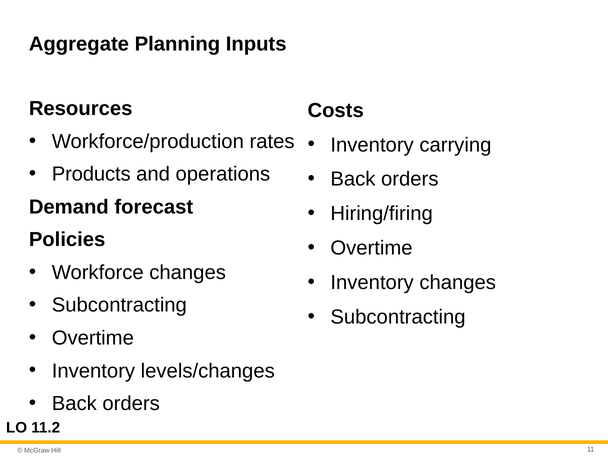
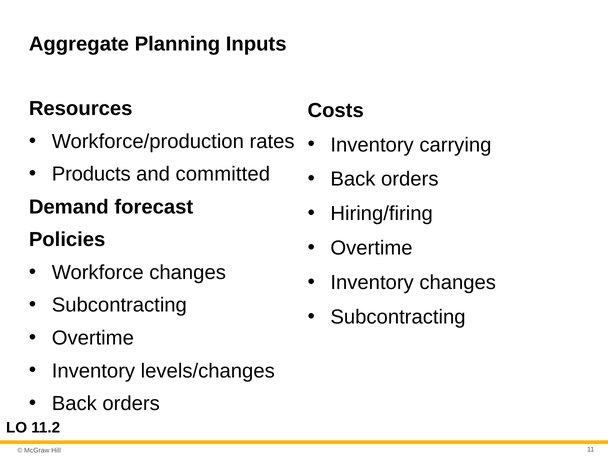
operations: operations -> committed (223, 174)
